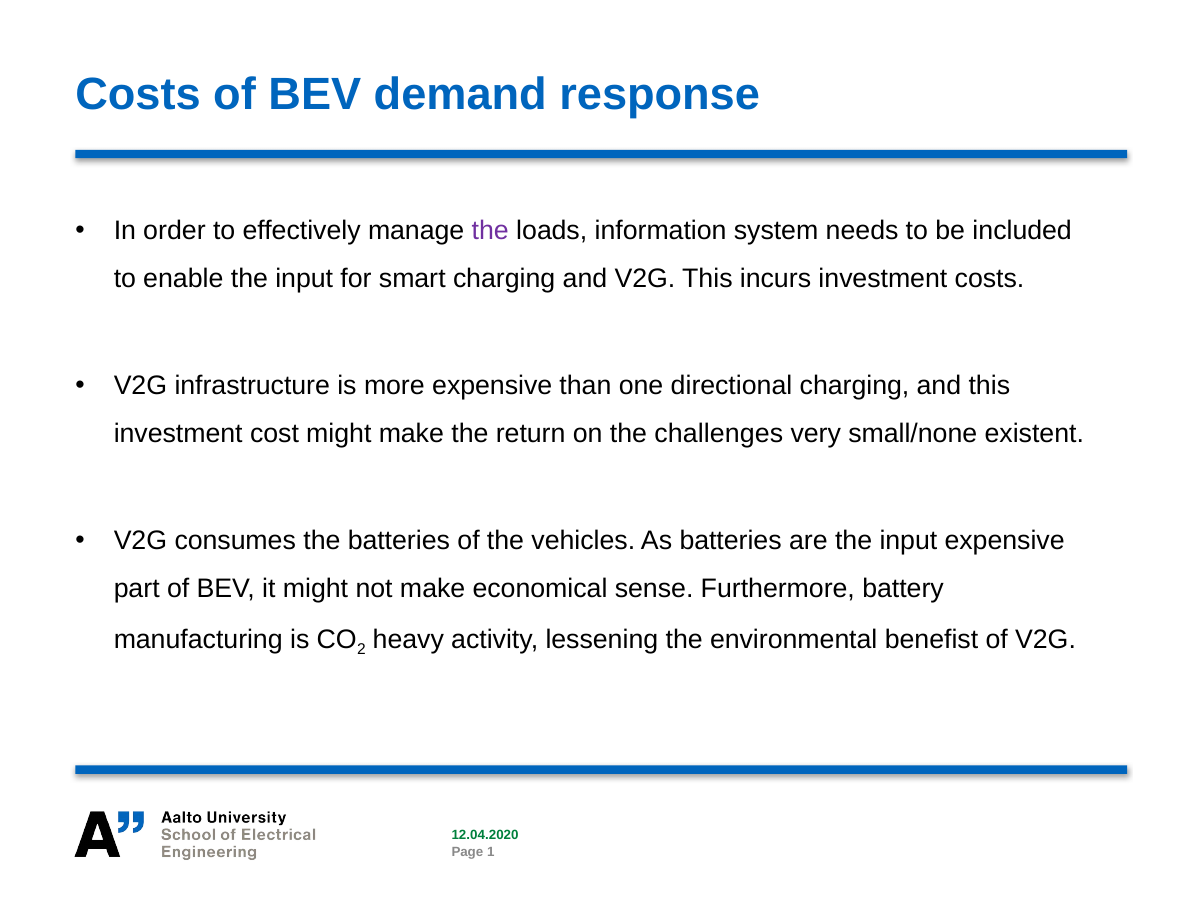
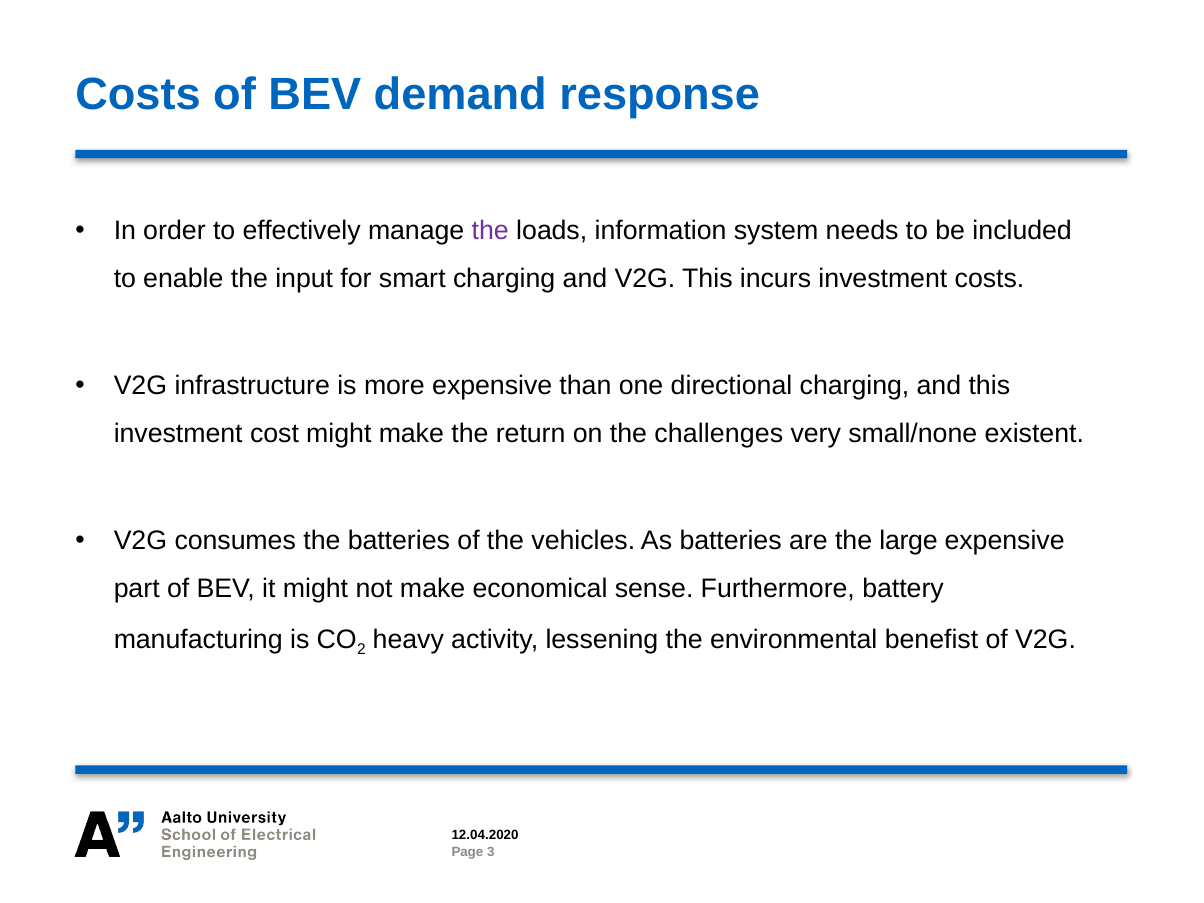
are the input: input -> large (909, 541)
12.04.2020 colour: green -> black (485, 835)
1: 1 -> 3 (491, 852)
